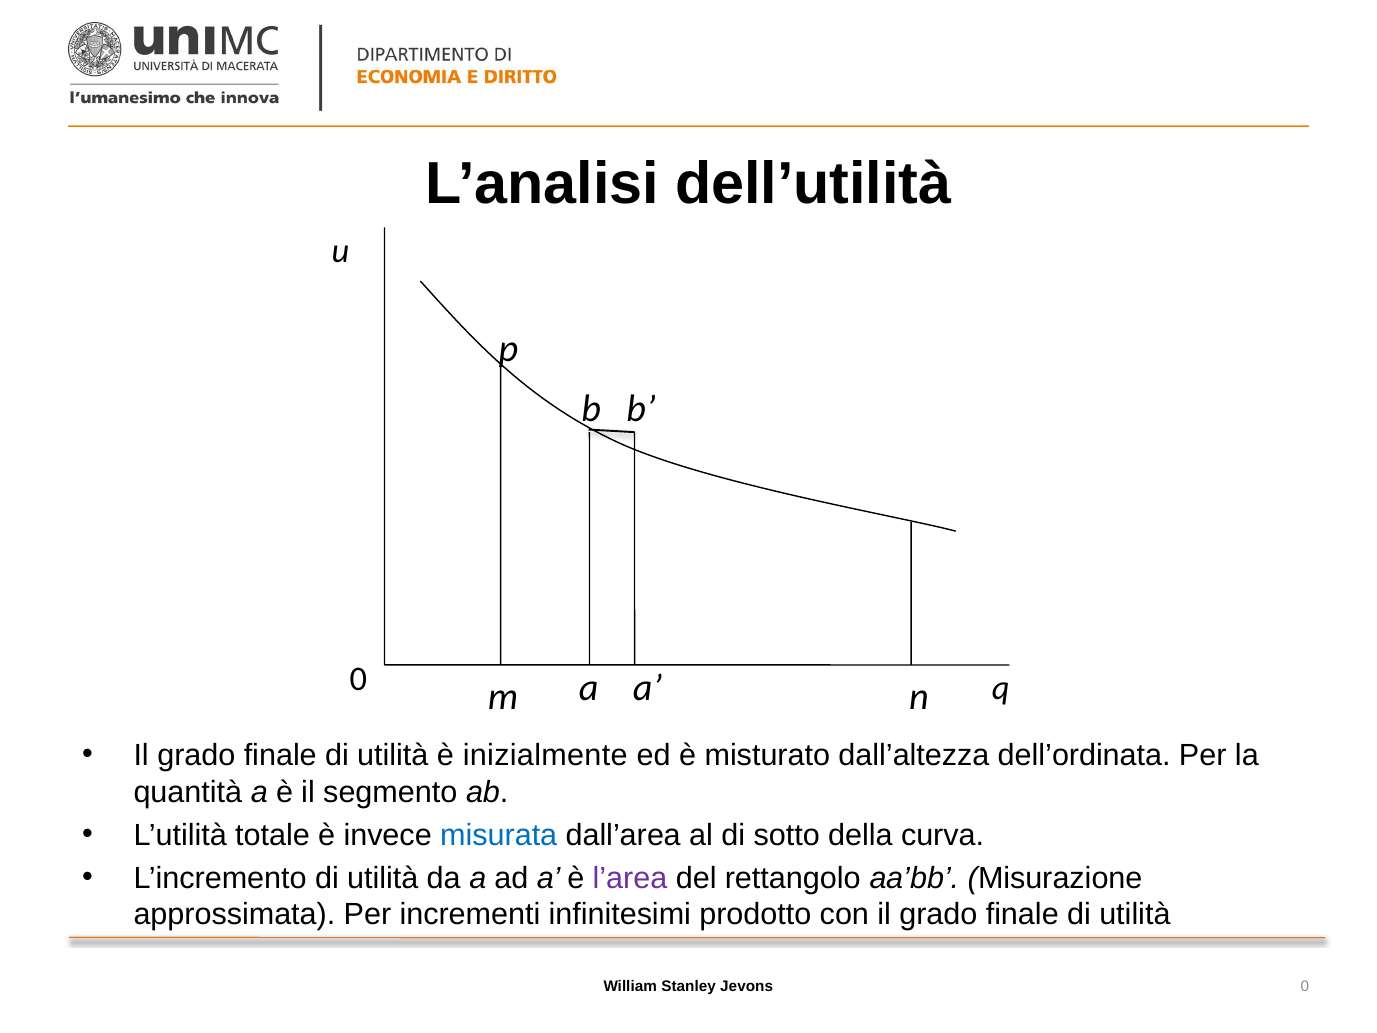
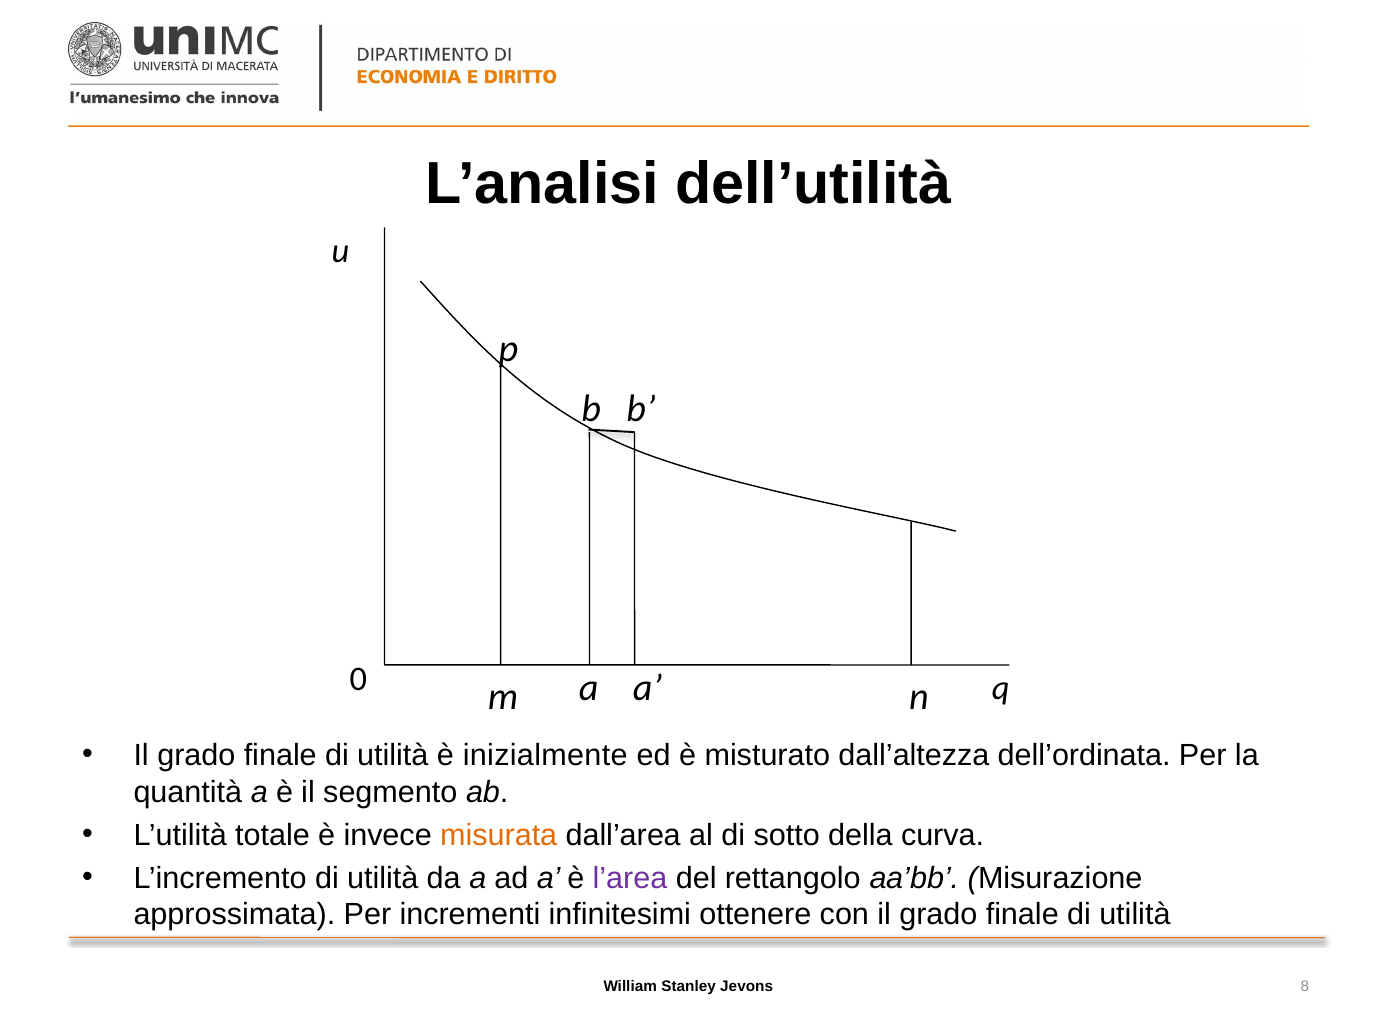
misurata colour: blue -> orange (499, 835)
prodotto: prodotto -> ottenere (755, 915)
Jevons 0: 0 -> 8 (1305, 986)
